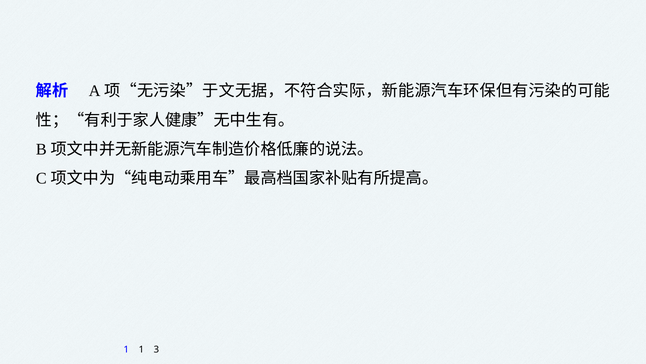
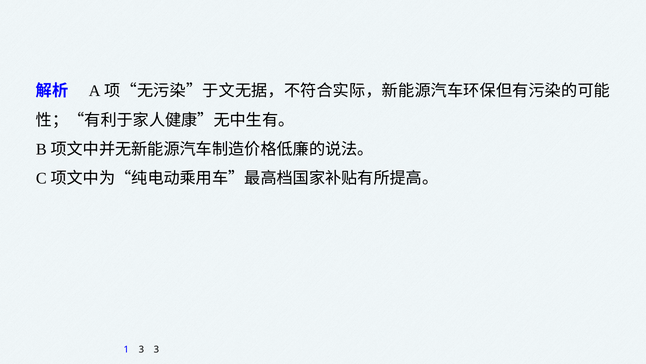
1 1: 1 -> 3 (141, 349)
